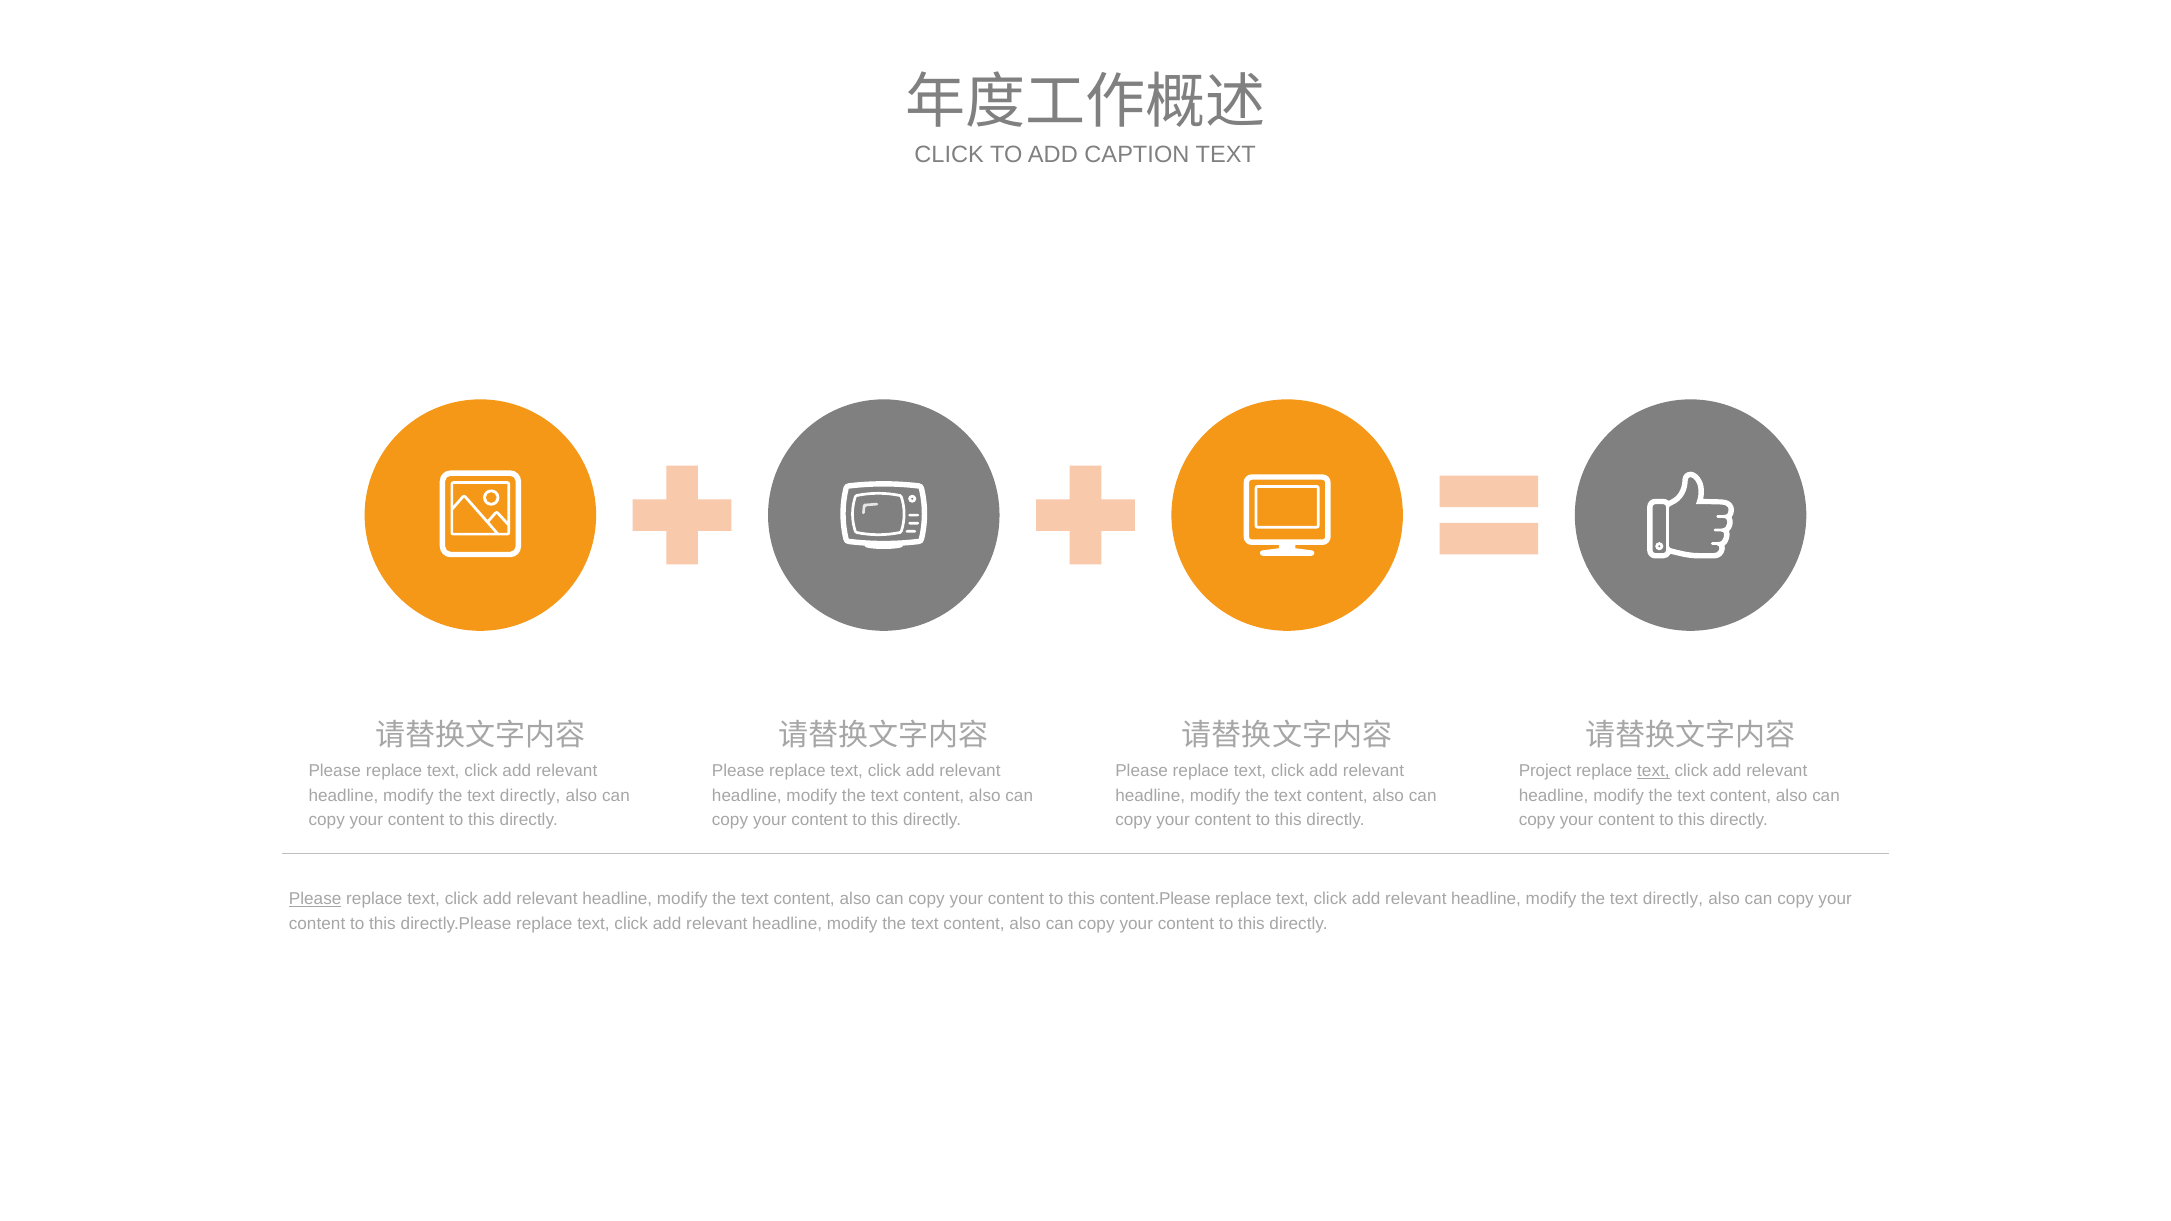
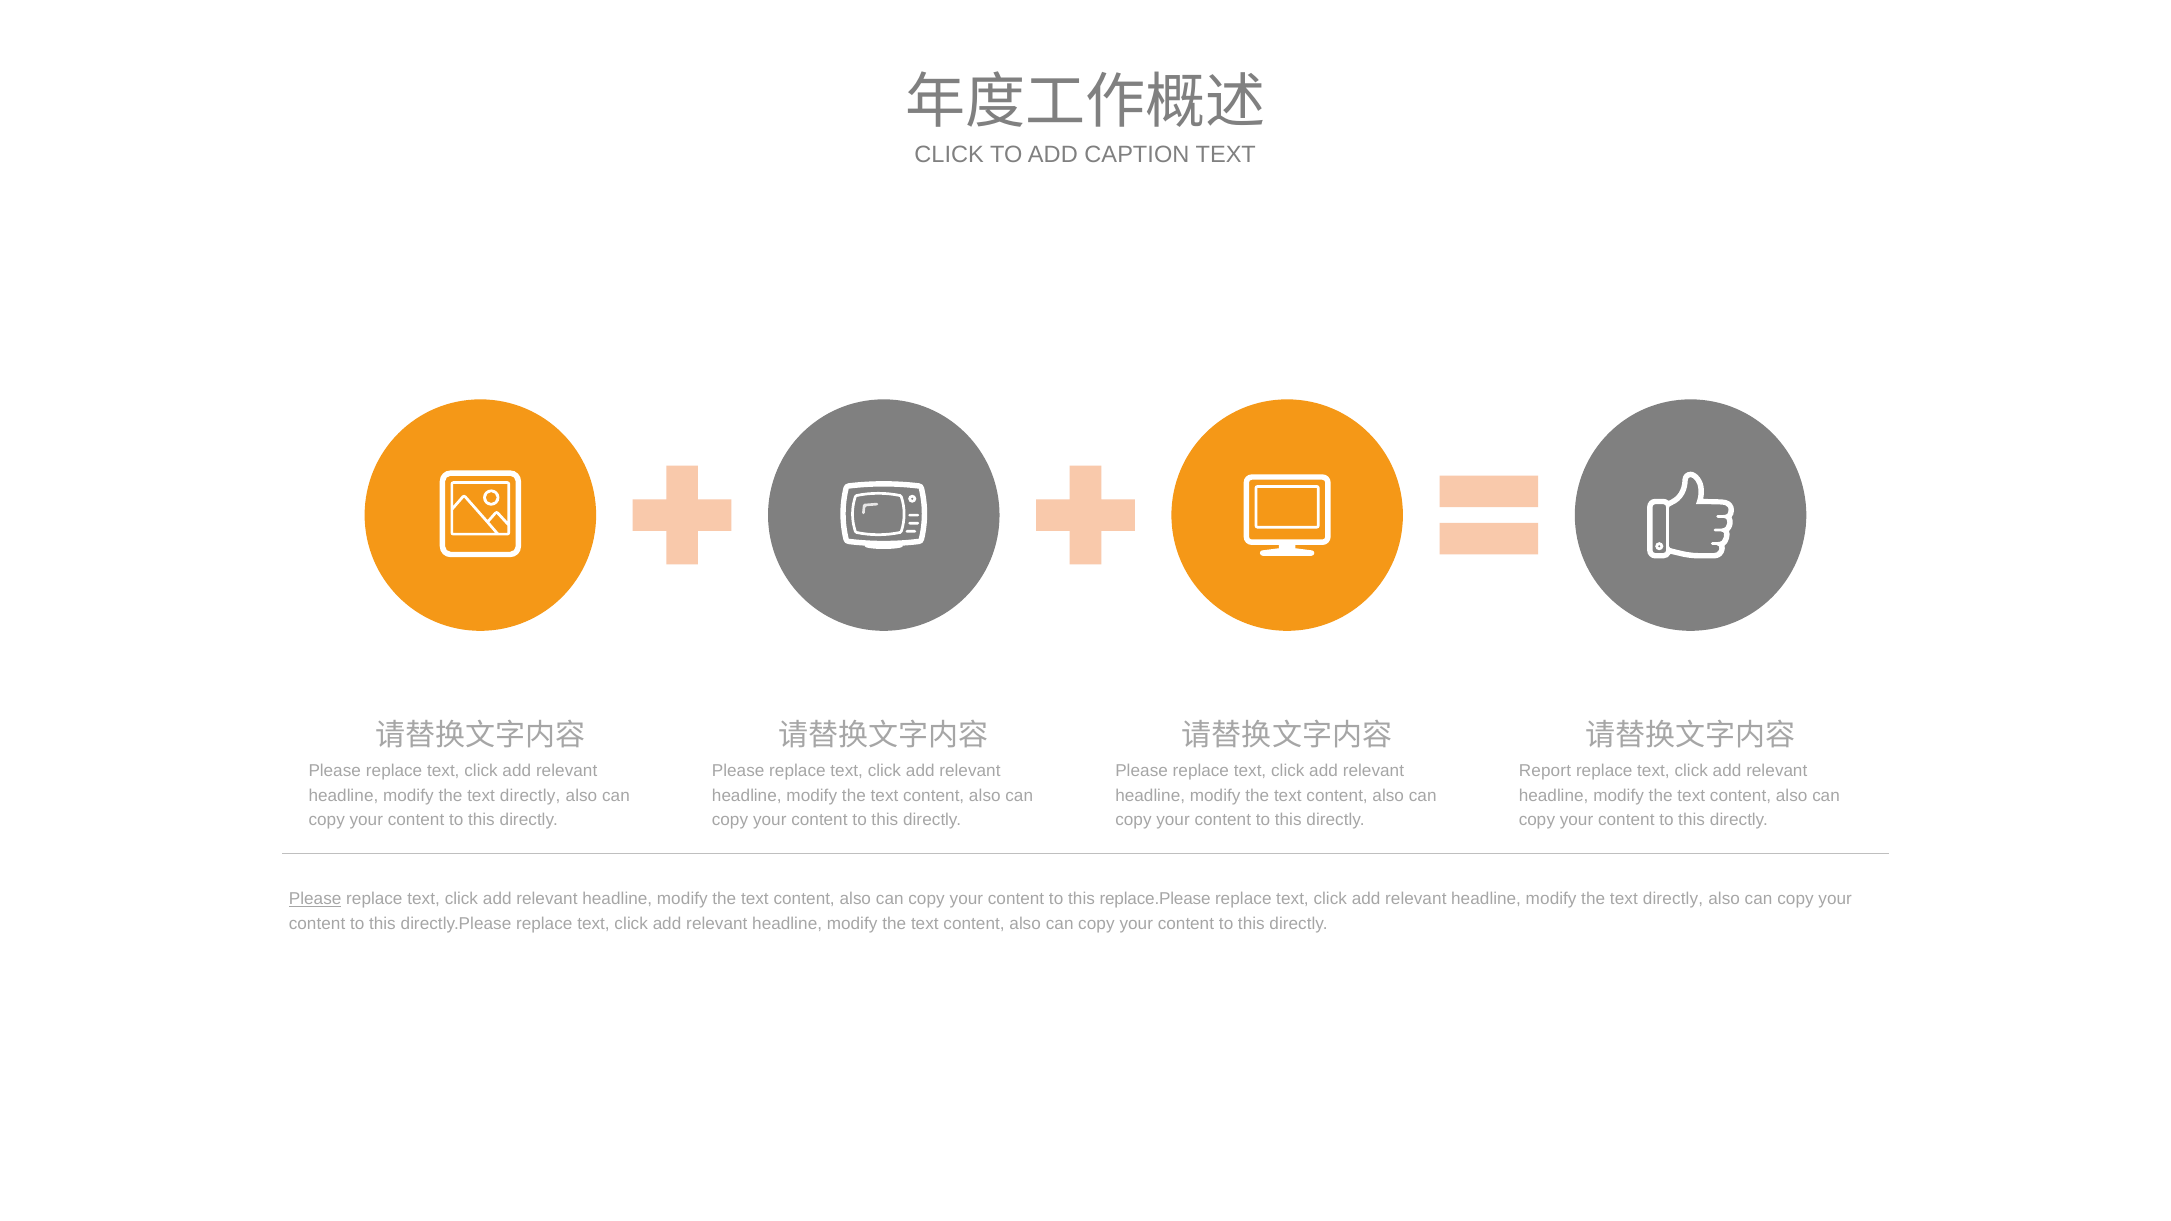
Project: Project -> Report (1545, 771)
text underline: present -> none (1653, 771)
content.Please: content.Please -> replace.Please (1155, 899)
